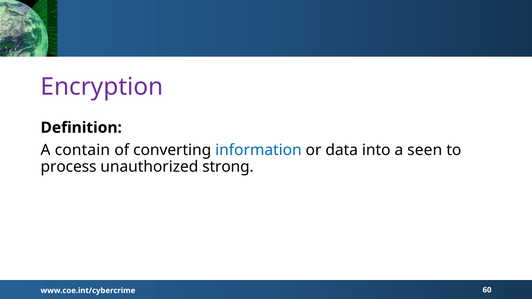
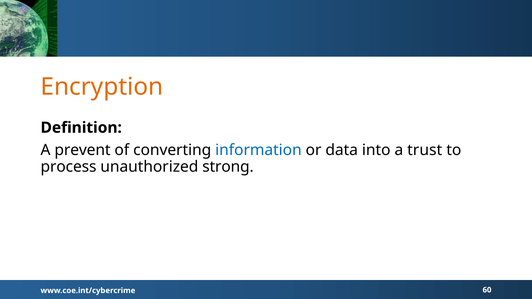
Encryption colour: purple -> orange (102, 87)
contain: contain -> prevent (82, 150)
seen: seen -> trust (425, 150)
